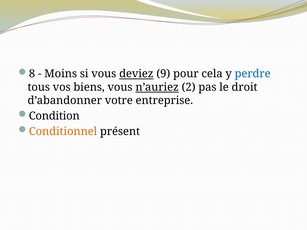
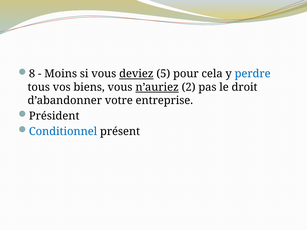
9: 9 -> 5 (163, 74)
Condition: Condition -> Président (54, 116)
Conditionnel colour: orange -> blue (63, 132)
